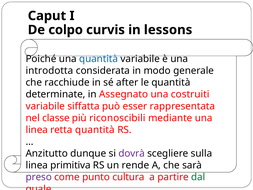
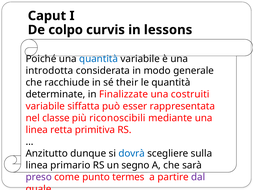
after: after -> their (127, 82)
Assegnato: Assegnato -> Finalizzate (124, 94)
retta quantità: quantità -> primitiva (95, 130)
dovrà colour: purple -> blue (132, 153)
primitiva: primitiva -> primario (70, 165)
rende: rende -> segno (136, 165)
cultura: cultura -> termes (128, 177)
dal colour: green -> purple (198, 177)
